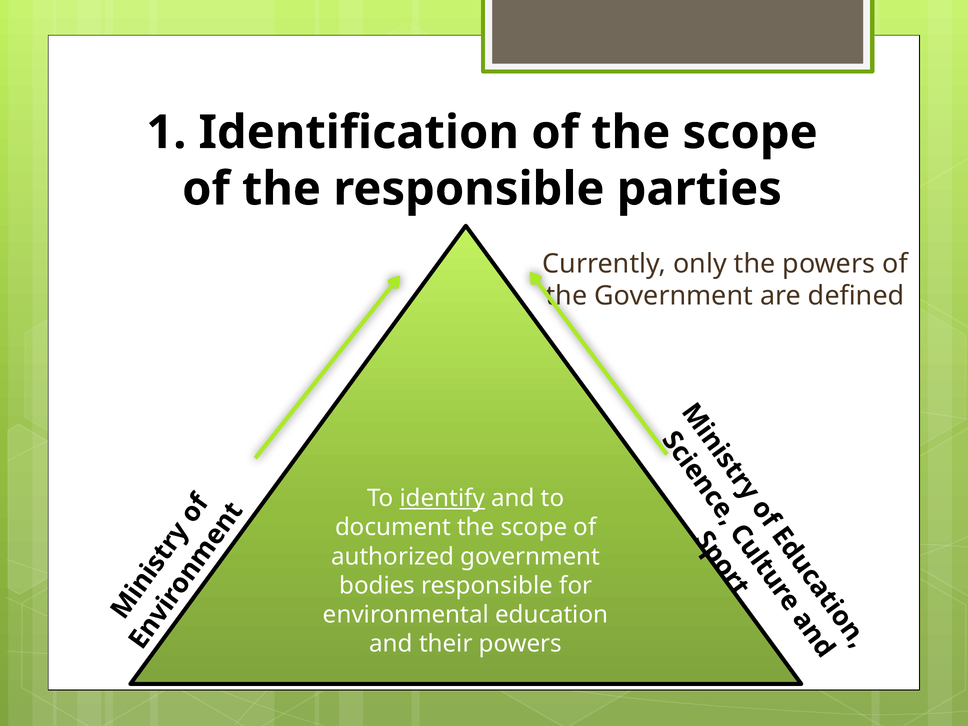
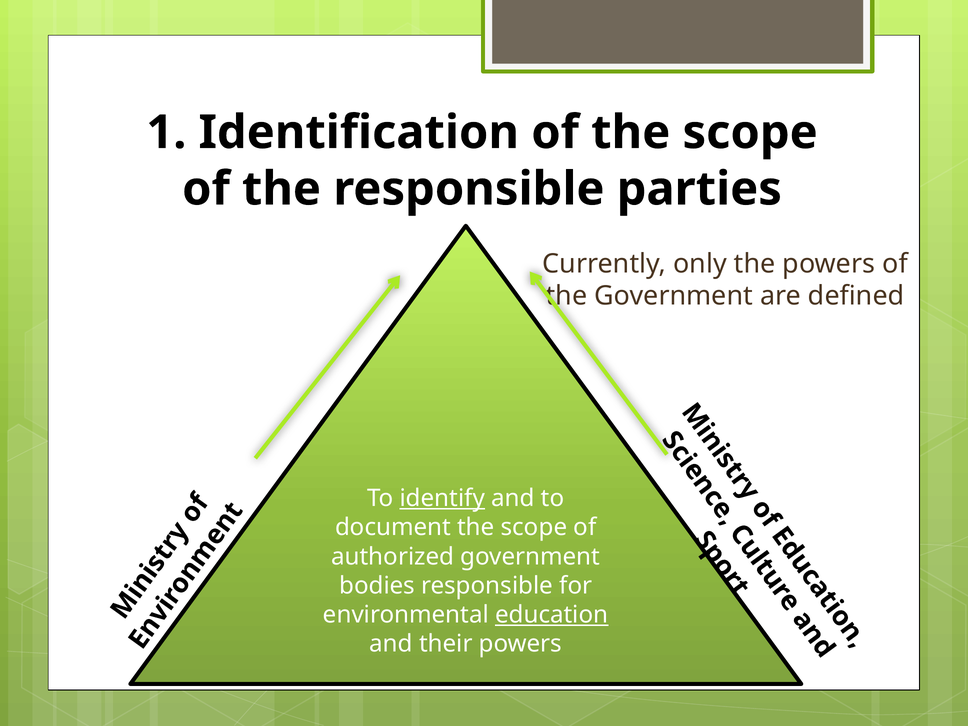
education underline: none -> present (552, 615)
